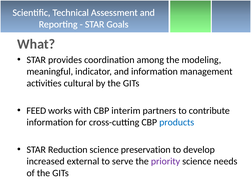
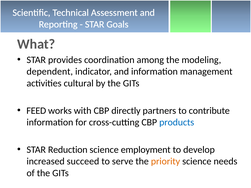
meaningful: meaningful -> dependent (50, 72)
interim: interim -> directly (126, 111)
preservation: preservation -> employment (146, 150)
external: external -> succeed (83, 162)
priority colour: purple -> orange (166, 162)
